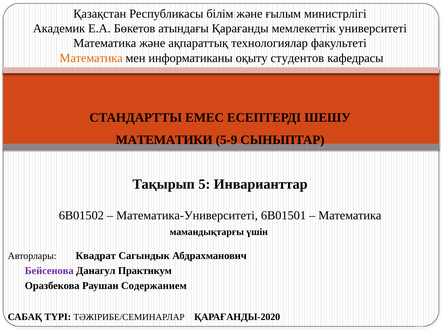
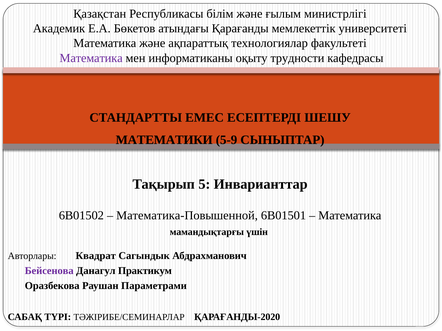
Математика colour: orange -> purple (91, 58)
студентов: студентов -> трудности (297, 58)
Математика-Университеті: Математика-Университеті -> Математика-Повышенной (187, 216)
Содержанием: Содержанием -> Параметрами (154, 286)
